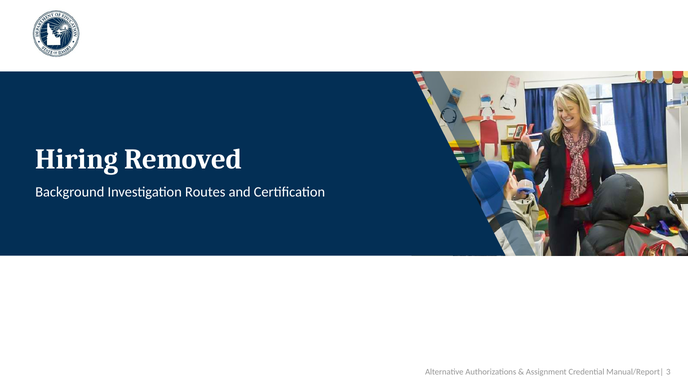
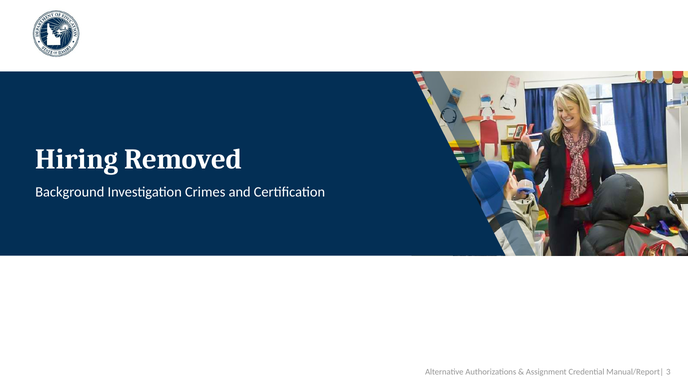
Routes: Routes -> Crimes (205, 192)
